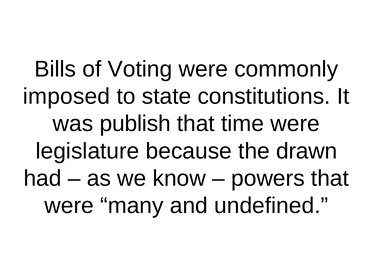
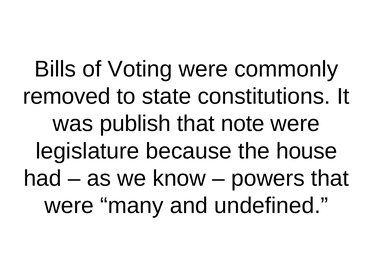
imposed: imposed -> removed (67, 97)
time: time -> note (243, 124)
drawn: drawn -> house (307, 151)
